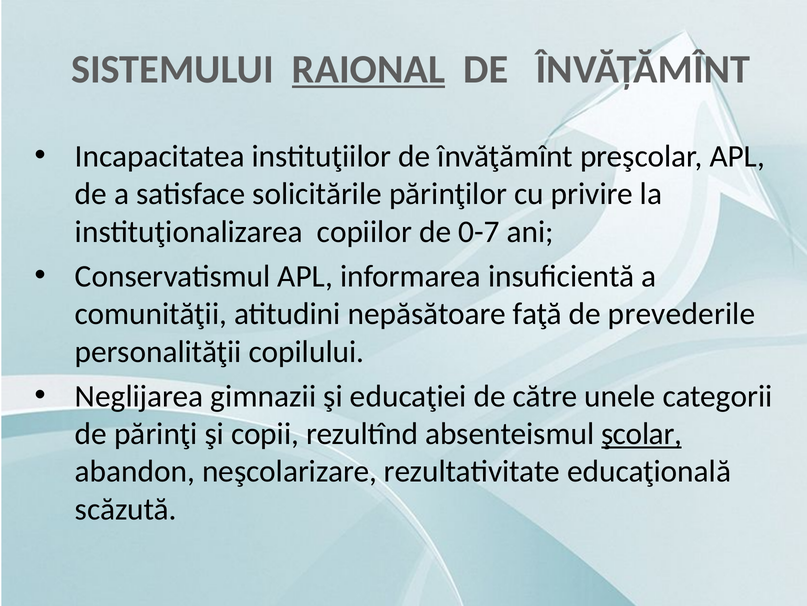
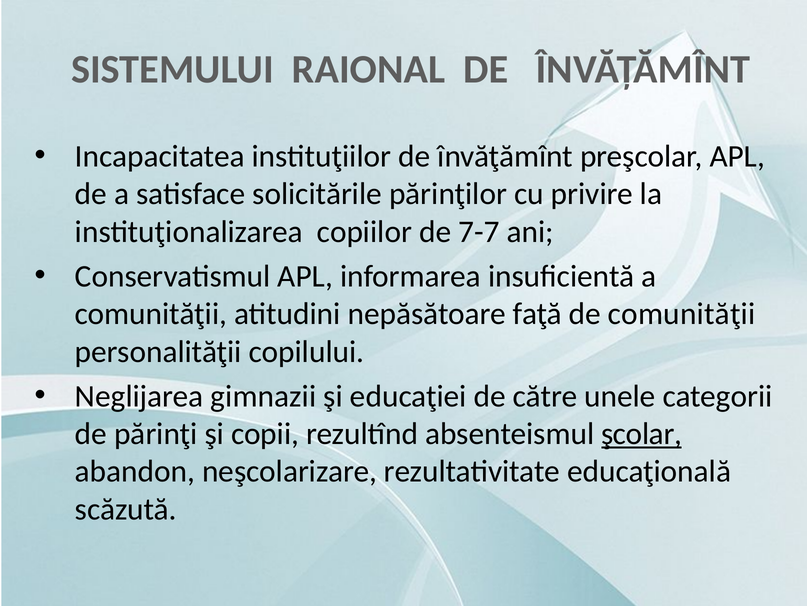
RAIONAL underline: present -> none (369, 69)
0-7: 0-7 -> 7-7 (479, 231)
de prevederile: prevederile -> comunităţii (682, 314)
